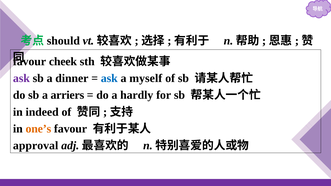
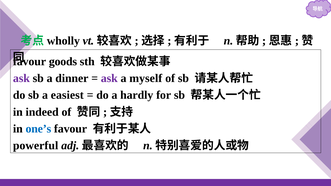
should: should -> wholly (63, 41)
cheek: cheek -> goods (63, 62)
ask colour: blue -> purple (109, 78)
arriers: arriers -> easiest (67, 95)
one’s colour: orange -> blue (38, 129)
approval: approval -> powerful (36, 146)
